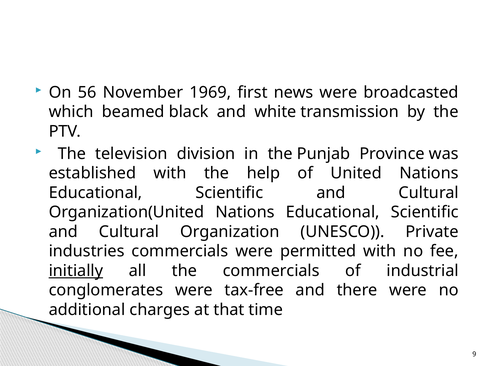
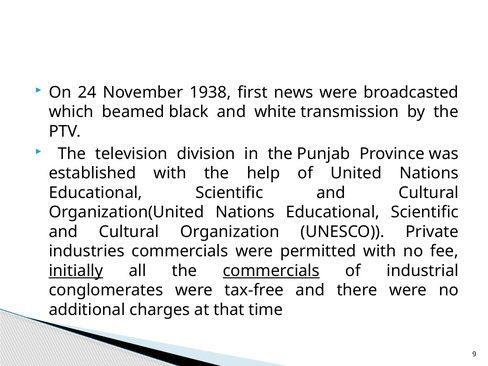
56: 56 -> 24 (87, 92)
1969: 1969 -> 1938 (210, 92)
commercials underline: none -> present (271, 271)
